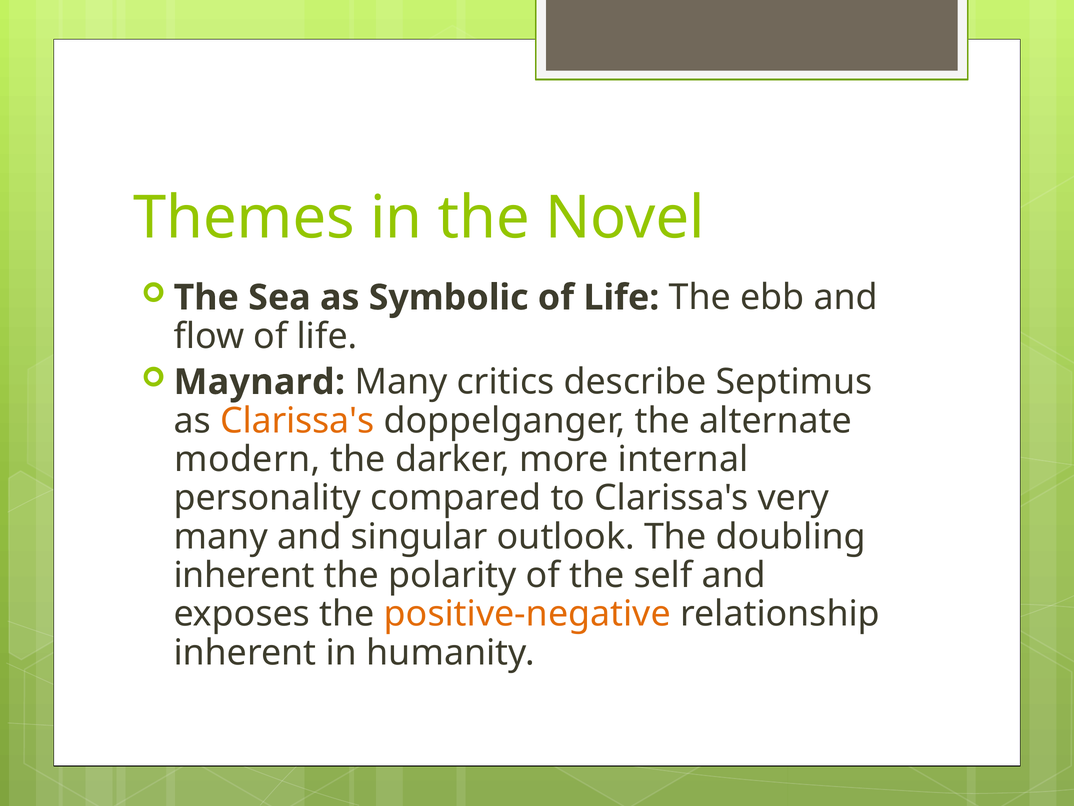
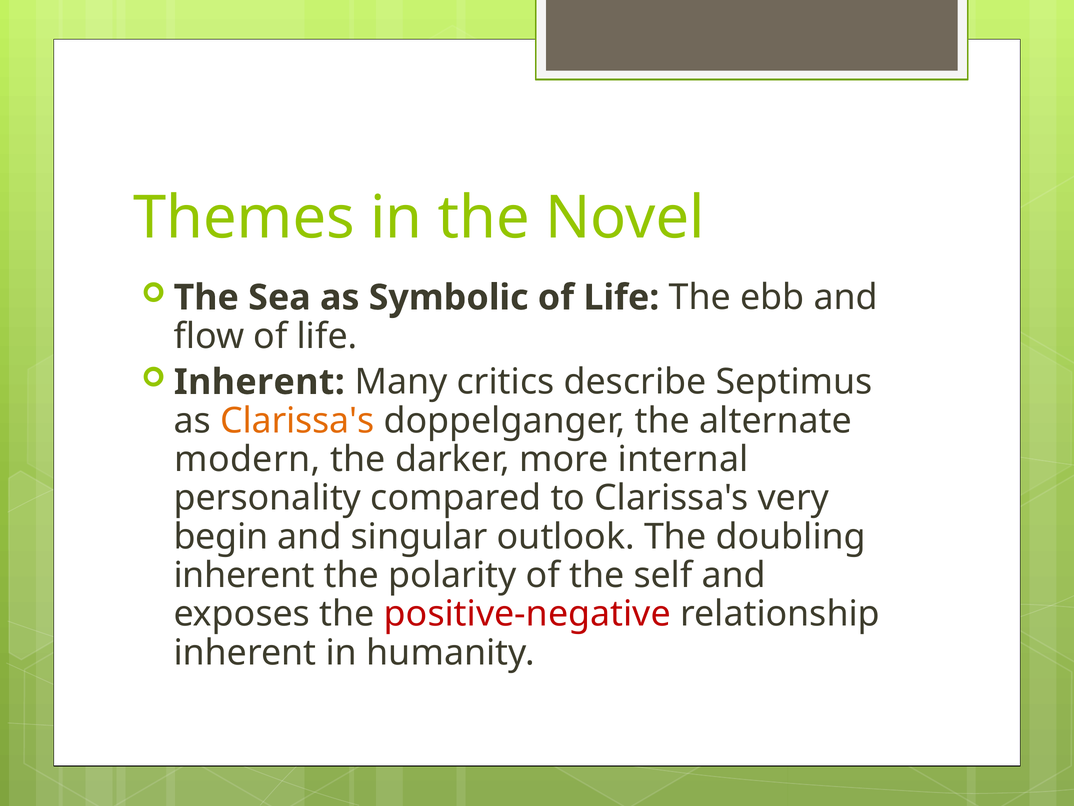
Maynard: Maynard -> Inherent (259, 382)
many: many -> begin (221, 536)
positive-negative colour: orange -> red (527, 614)
